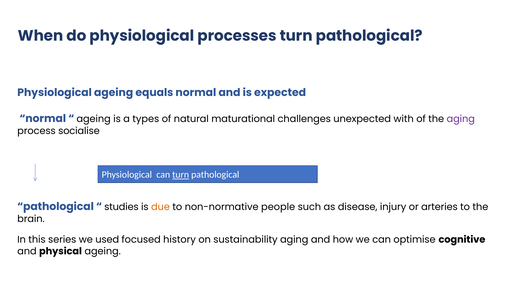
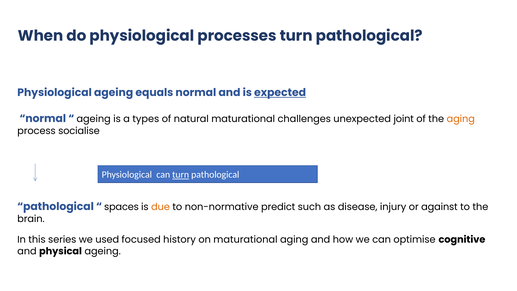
expected underline: none -> present (280, 93)
with: with -> joint (404, 119)
aging colour: purple -> orange (461, 119)
studies: studies -> spaces (121, 207)
people: people -> predict (278, 207)
arteries: arteries -> against (439, 207)
on sustainability: sustainability -> maturational (245, 239)
